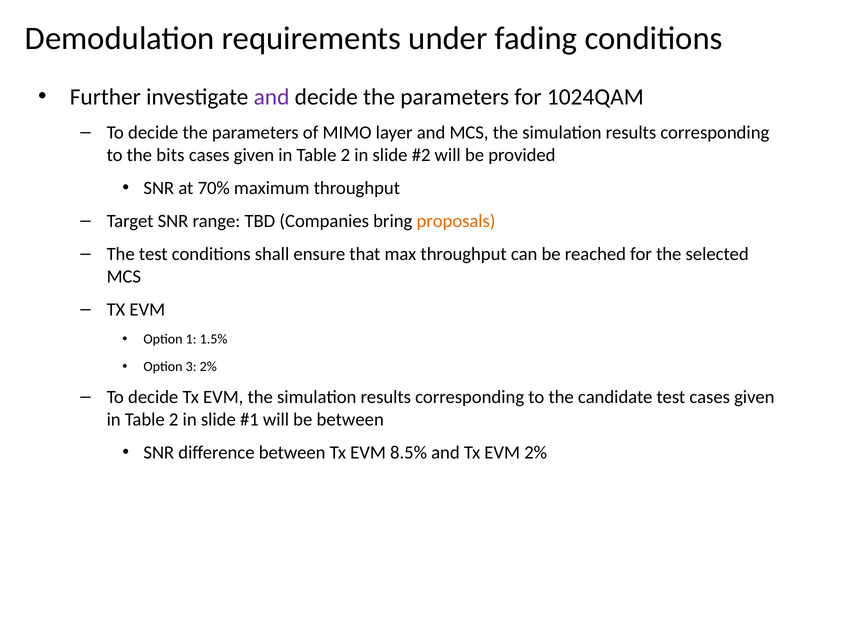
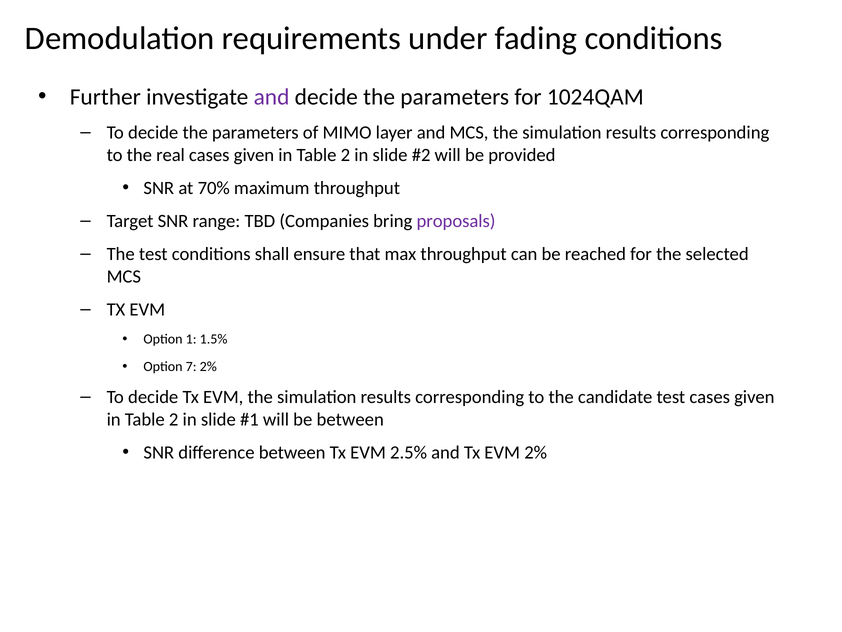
bits: bits -> real (171, 155)
proposals colour: orange -> purple (456, 221)
3: 3 -> 7 (191, 366)
8.5%: 8.5% -> 2.5% (409, 452)
